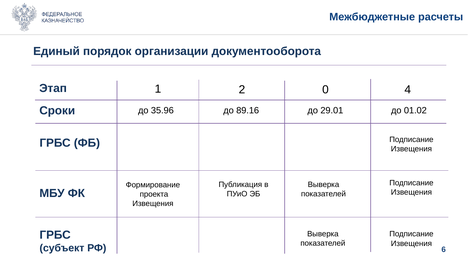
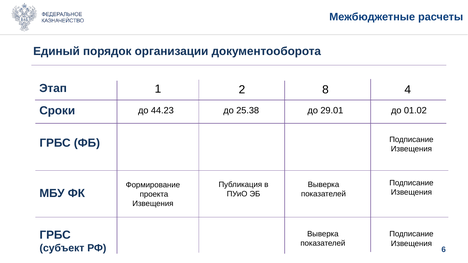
0: 0 -> 8 (325, 90)
35.96: 35.96 -> 44.23 (162, 111)
89.16: 89.16 -> 25.38 (248, 111)
